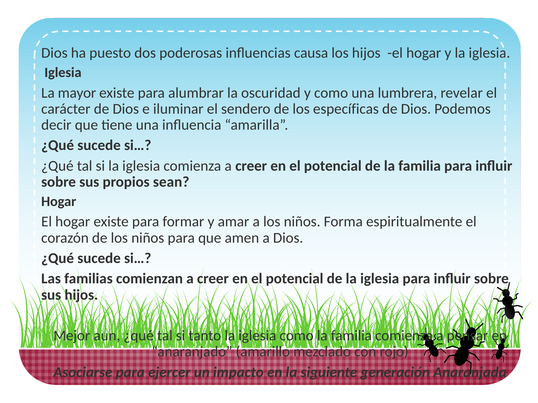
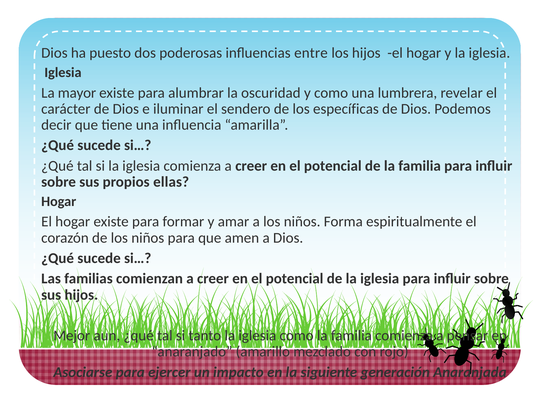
causa: causa -> entre (311, 53)
sean: sean -> ellas (171, 182)
